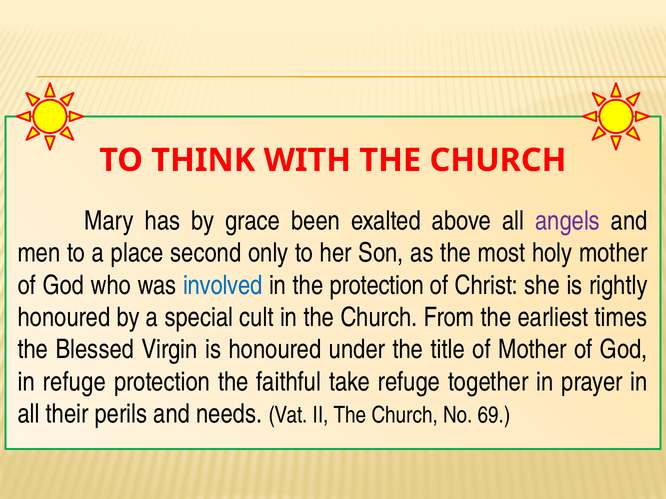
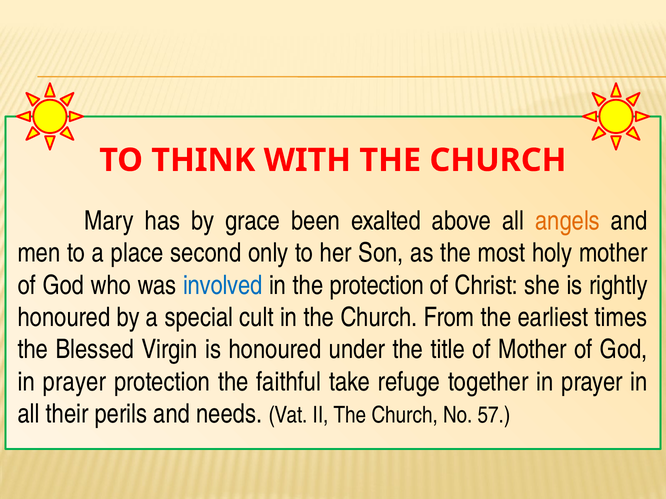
angels colour: purple -> orange (568, 221)
refuge: refuge -> prayer (74, 382)
69: 69 -> 57 (494, 415)
